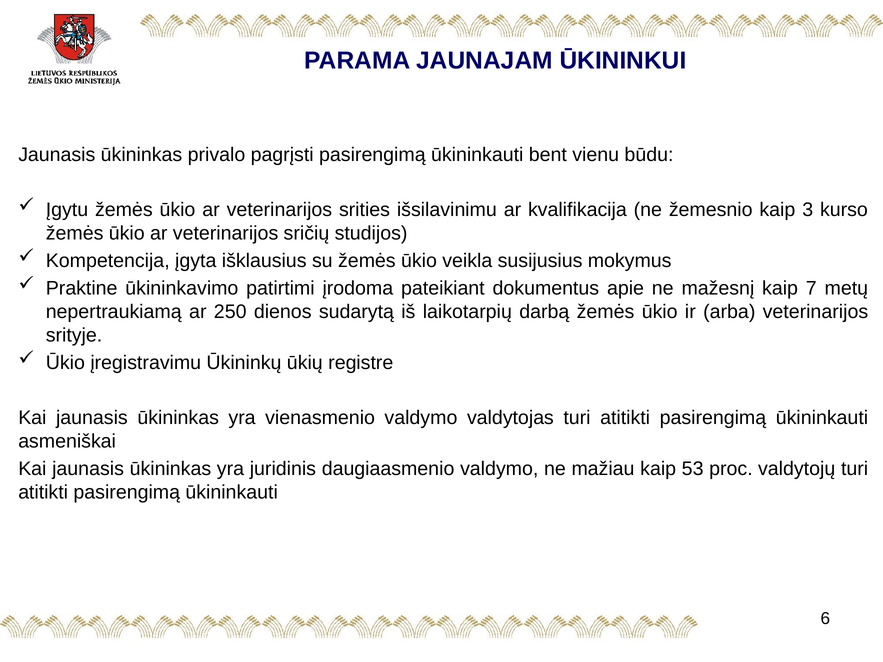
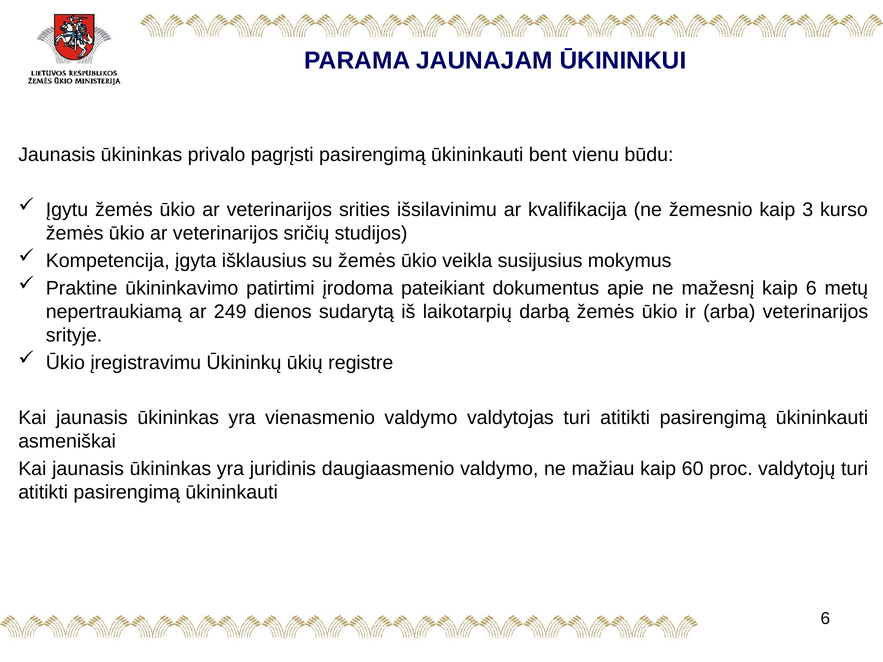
kaip 7: 7 -> 6 (811, 288)
250: 250 -> 249 (230, 312)
53: 53 -> 60 (693, 469)
